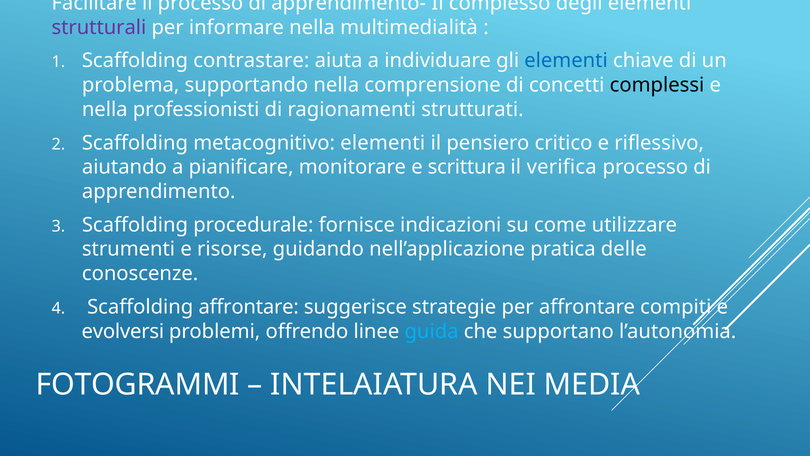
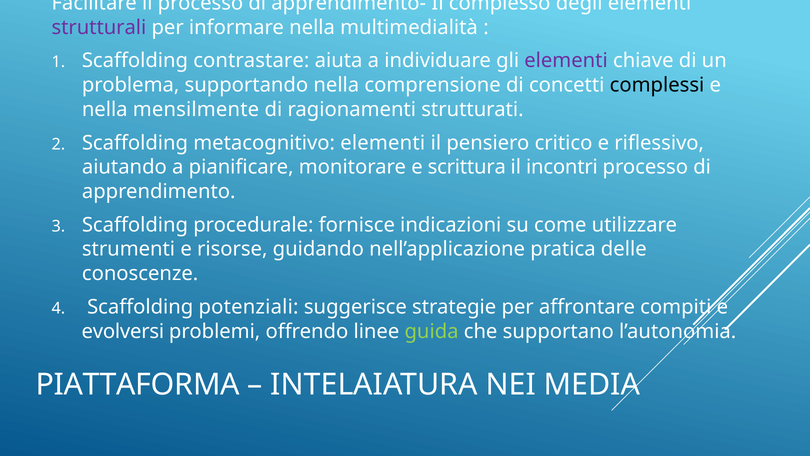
elementi colour: blue -> purple (566, 61)
professionisti: professionisti -> mensilmente (196, 109)
verifica: verifica -> incontri (562, 167)
Scaffolding affrontare: affrontare -> potenziali (249, 307)
guida colour: light blue -> light green (432, 331)
FOTOGRAMMI: FOTOGRAMMI -> PIATTAFORMA (138, 384)
